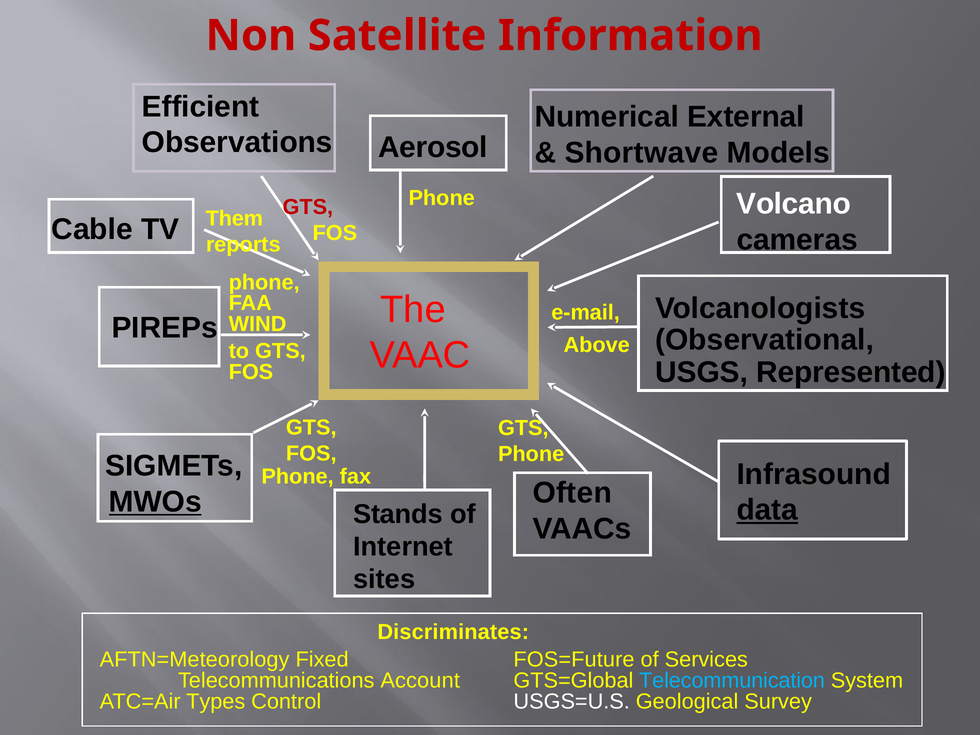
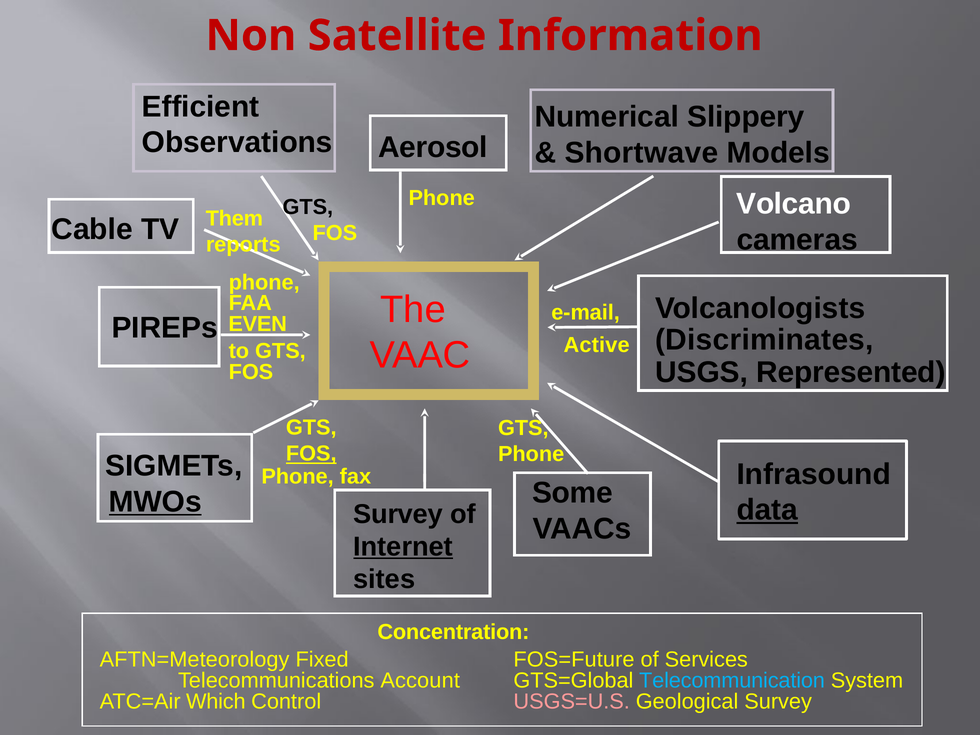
External: External -> Slippery (746, 117)
GTS colour: red -> black (308, 207)
WIND: WIND -> EVEN (258, 324)
Observational: Observational -> Discriminates (764, 340)
Above: Above -> Active (597, 345)
FOS underline: none -> present (311, 454)
Often: Often -> Some (572, 493)
Stands: Stands -> Survey (398, 514)
Internet underline: none -> present (403, 547)
Discriminates: Discriminates -> Concentration (453, 632)
Types: Types -> Which (216, 701)
USGS=U.S colour: white -> pink (572, 701)
